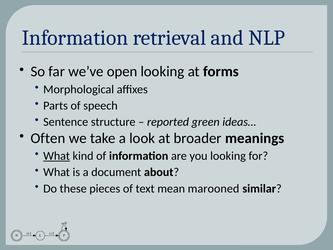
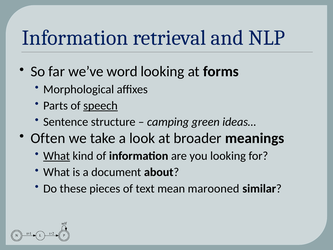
open: open -> word (122, 72)
speech underline: none -> present (100, 106)
reported: reported -> camping (168, 122)
